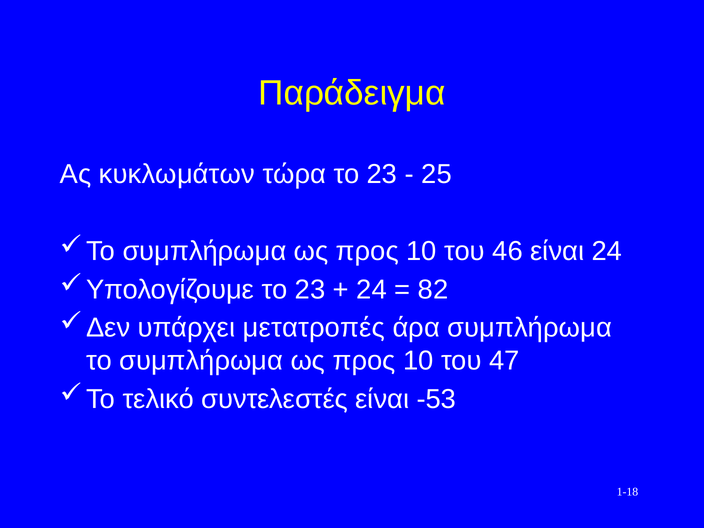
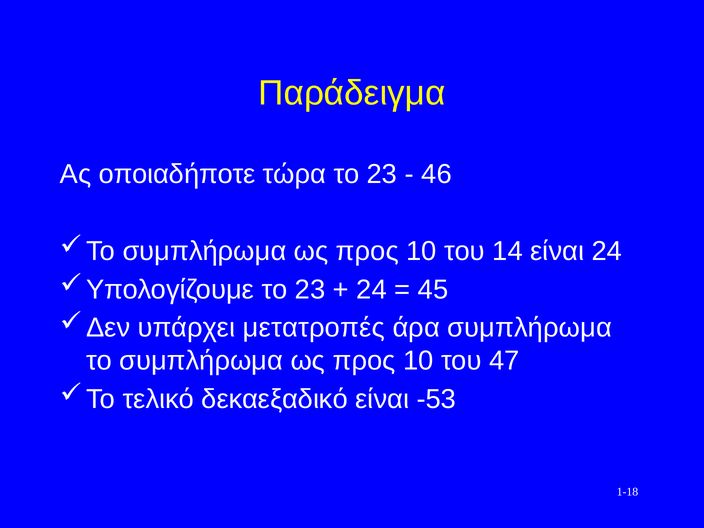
κυκλωμάτων: κυκλωμάτων -> οποιαδήποτε (177, 174)
25: 25 -> 46 (437, 174)
46: 46 -> 14 (508, 251)
82: 82 -> 45 (433, 289)
συντελεστές: συντελεστές -> δεκαεξαδικό (275, 399)
